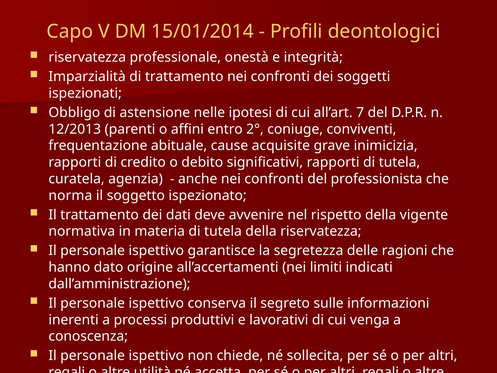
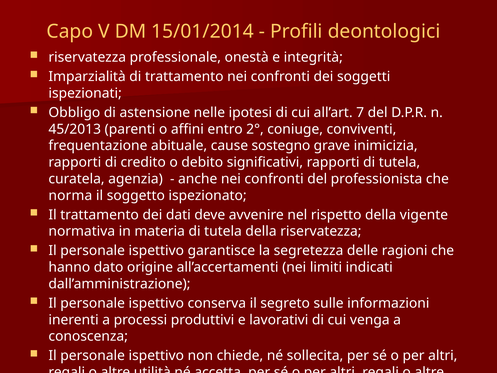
12/2013: 12/2013 -> 45/2013 (75, 129)
acquisite: acquisite -> sostegno (281, 146)
